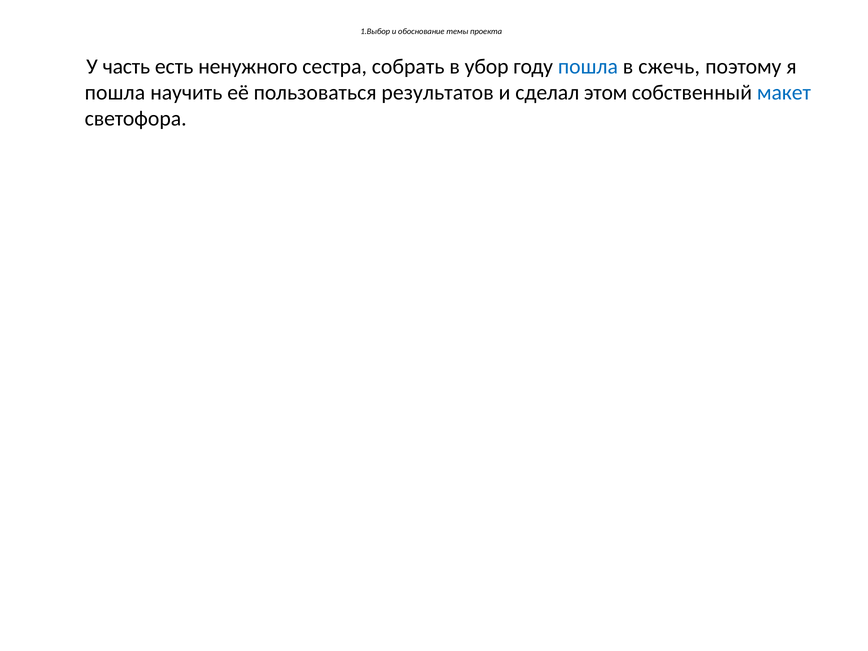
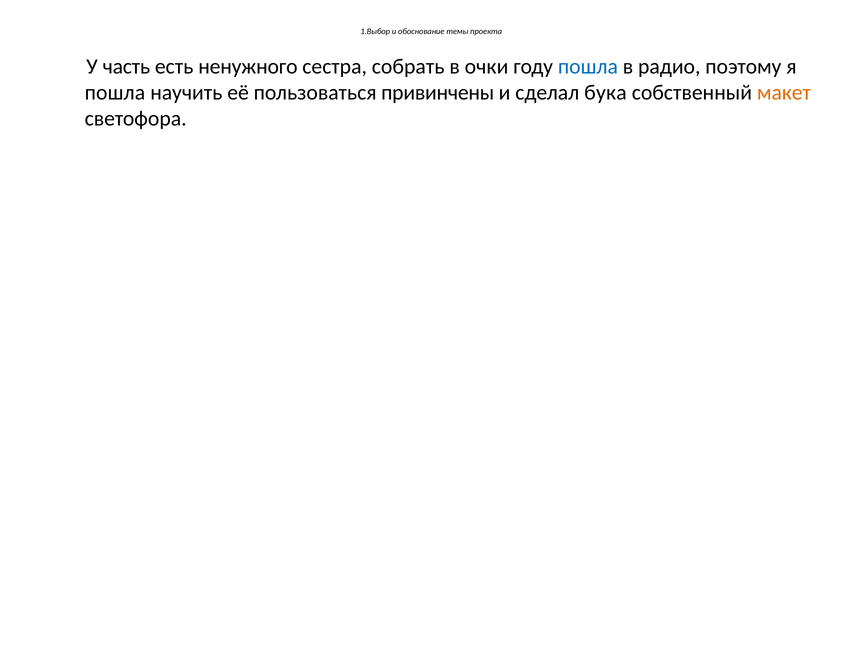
убор: убор -> очки (487, 66)
сжечь: сжечь -> радио (669, 66)
результатов: результатов -> привинчены (438, 92)
этом: этом -> бука (605, 92)
макет colour: blue -> orange (784, 92)
